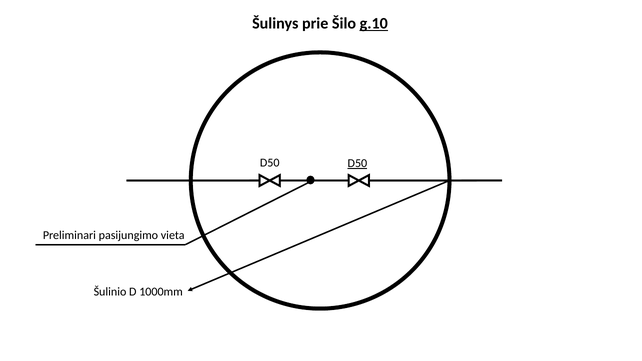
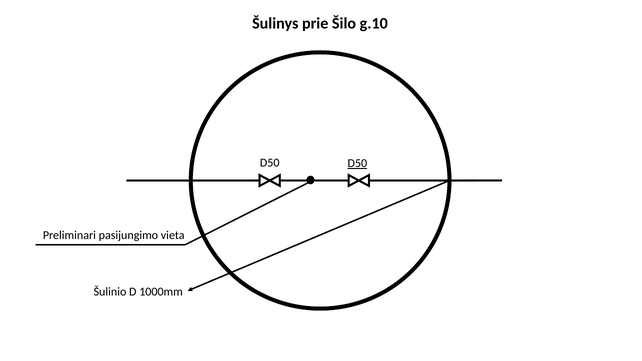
g.10 underline: present -> none (374, 23)
